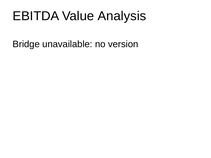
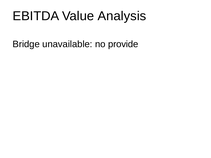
version: version -> provide (123, 44)
